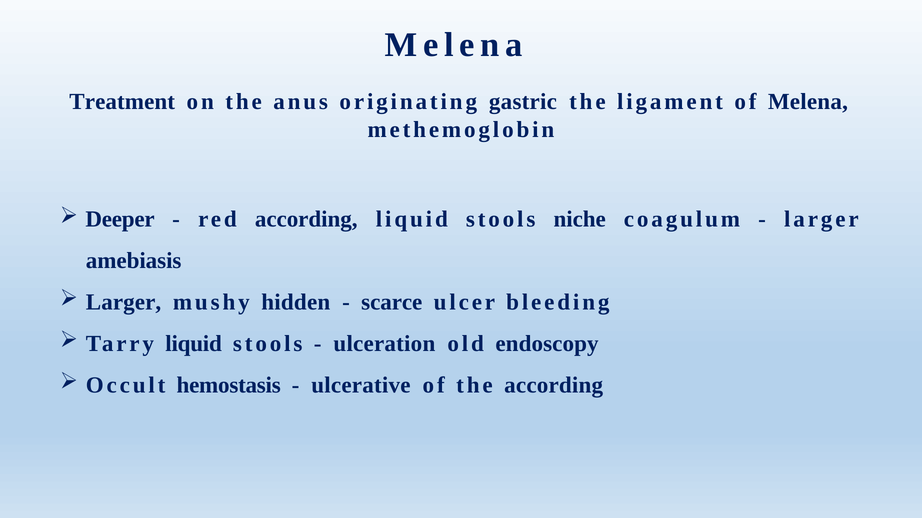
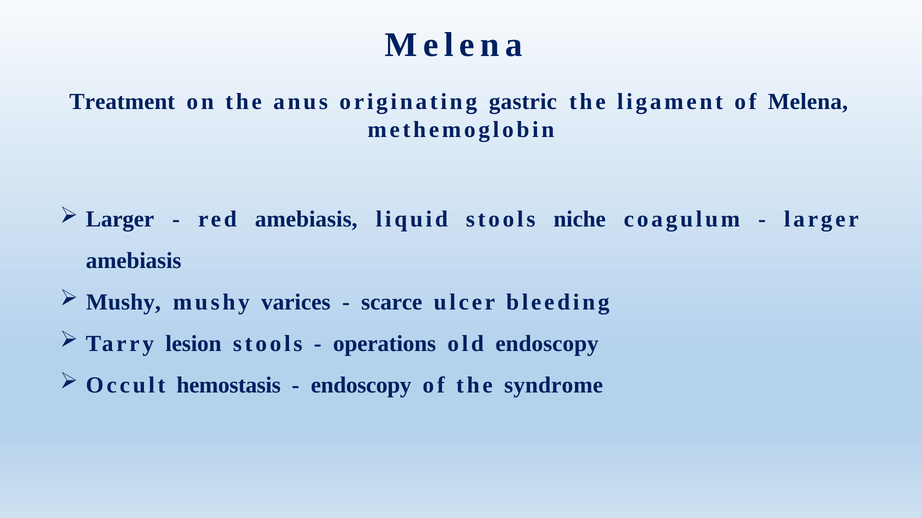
Deeper: Deeper -> Larger (120, 220)
red according: according -> amebiasis (306, 220)
Larger: Larger -> Mushy (123, 303)
hidden: hidden -> varices (296, 303)
Tarry liquid: liquid -> lesion (194, 344)
ulceration: ulceration -> operations (385, 344)
ulcerative: ulcerative -> endoscopy (361, 385)
the according: according -> syndrome (554, 385)
